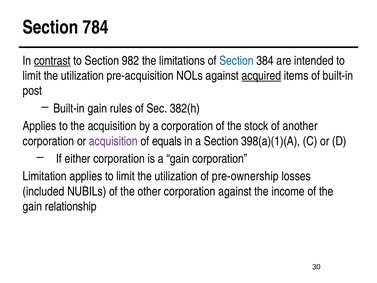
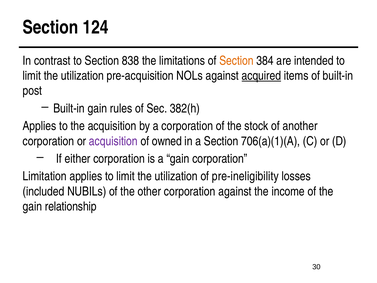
784: 784 -> 124 (96, 27)
contrast underline: present -> none (52, 61)
982: 982 -> 838 (131, 61)
Section colour: blue -> orange (236, 61)
equals: equals -> owned (167, 141)
398(a)(1)(A: 398(a)(1)(A -> 706(a)(1)(A (271, 141)
pre-ownership: pre-ownership -> pre-ineligibility (245, 176)
